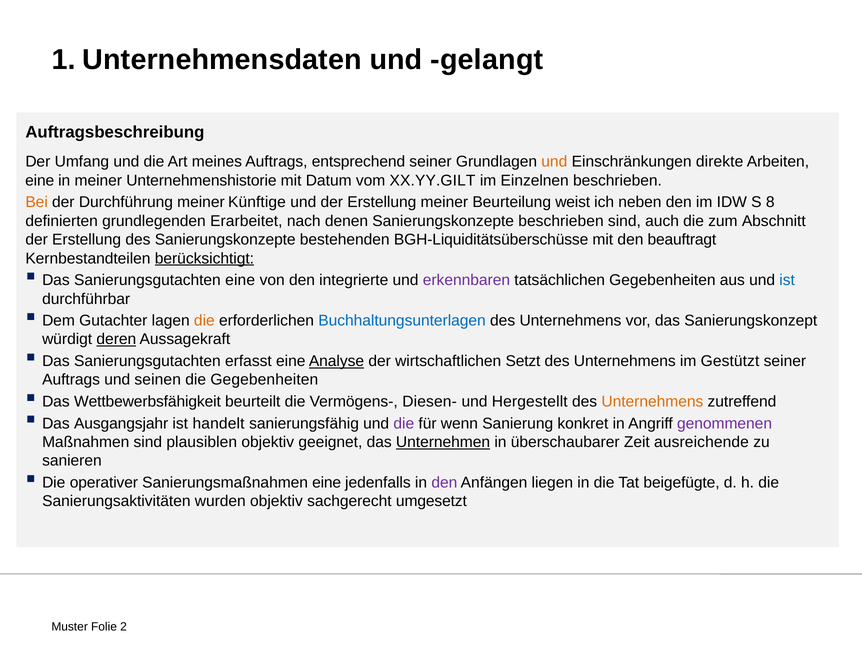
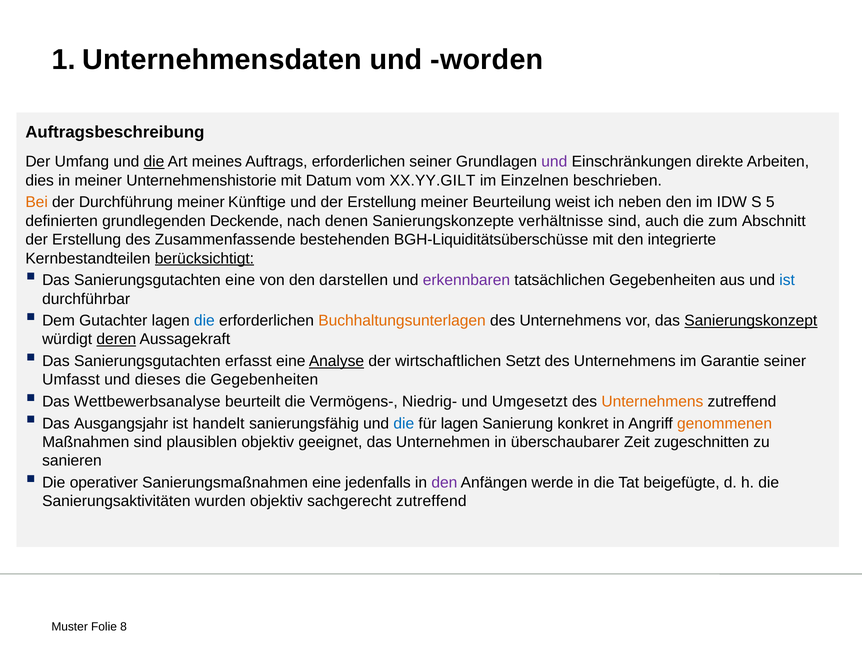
gelangt: gelangt -> worden (487, 60)
die underline: none -> present (154, 162)
Auftrags entsprechend: entsprechend -> erforderlichen (359, 162)
und colour: orange -> purple (554, 162)
eine: eine -> dies (40, 181)
8: 8 -> 5 (770, 202)
Erarbeitet: Erarbeitet -> Deckende (246, 221)
Sanierungskonzepte beschrieben: beschrieben -> verhältnisse (561, 221)
des Sanierungskonzepte: Sanierungskonzepte -> Zusammenfassende (225, 240)
beauftragt: beauftragt -> integrierte (682, 240)
integrierte: integrierte -> darstellen (354, 280)
die colour: orange -> blue (204, 321)
Buchhaltungsunterlagen colour: blue -> orange (402, 321)
Sanierungskonzept underline: none -> present (751, 321)
Gestützt: Gestützt -> Garantie (730, 361)
Auftrags: Auftrags -> Umfasst (71, 380)
seinen: seinen -> dieses (158, 380)
Wettbewerbsfähigkeit: Wettbewerbsfähigkeit -> Wettbewerbsanalyse (147, 402)
Diesen-: Diesen- -> Niedrig- (430, 402)
Hergestellt: Hergestellt -> Umgesetzt (530, 402)
die colour: purple -> blue (404, 424)
für wenn: wenn -> lagen (459, 424)
genommenen colour: purple -> orange (725, 424)
Unternehmen underline: present -> none (443, 442)
ausreichende: ausreichende -> zugeschnitten (702, 442)
liegen: liegen -> werde (552, 483)
sachgerecht umgesetzt: umgesetzt -> zutreffend (431, 502)
2: 2 -> 8 (124, 627)
